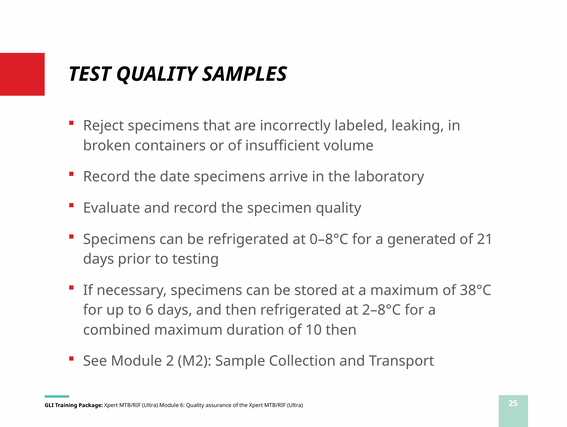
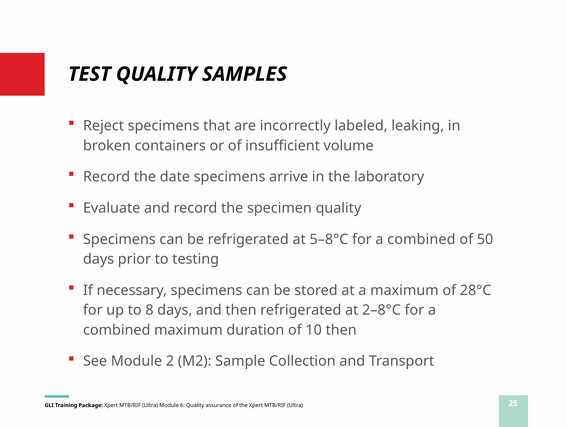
0–8°C: 0–8°C -> 5–8°C (329, 239)
generated: generated -> combined (421, 239)
21: 21 -> 50 (485, 239)
38°C: 38°C -> 28°C (476, 290)
to 6: 6 -> 8 (149, 310)
